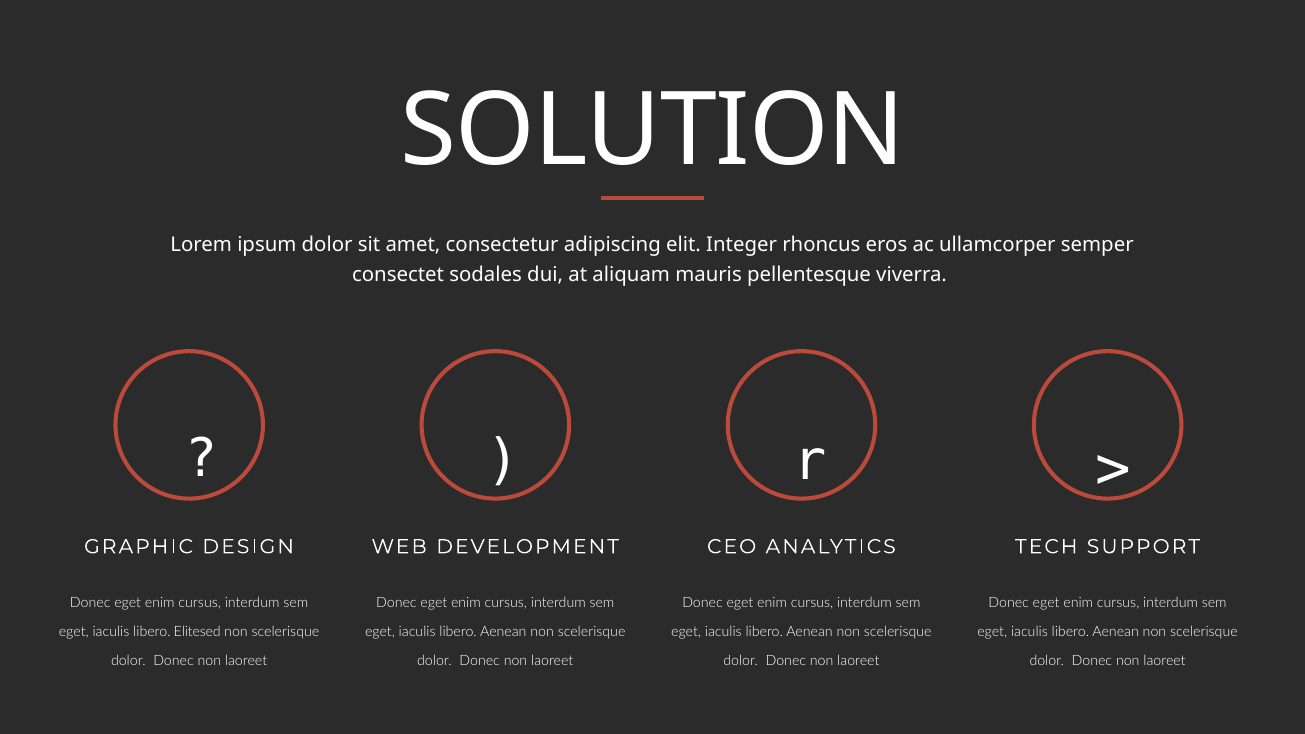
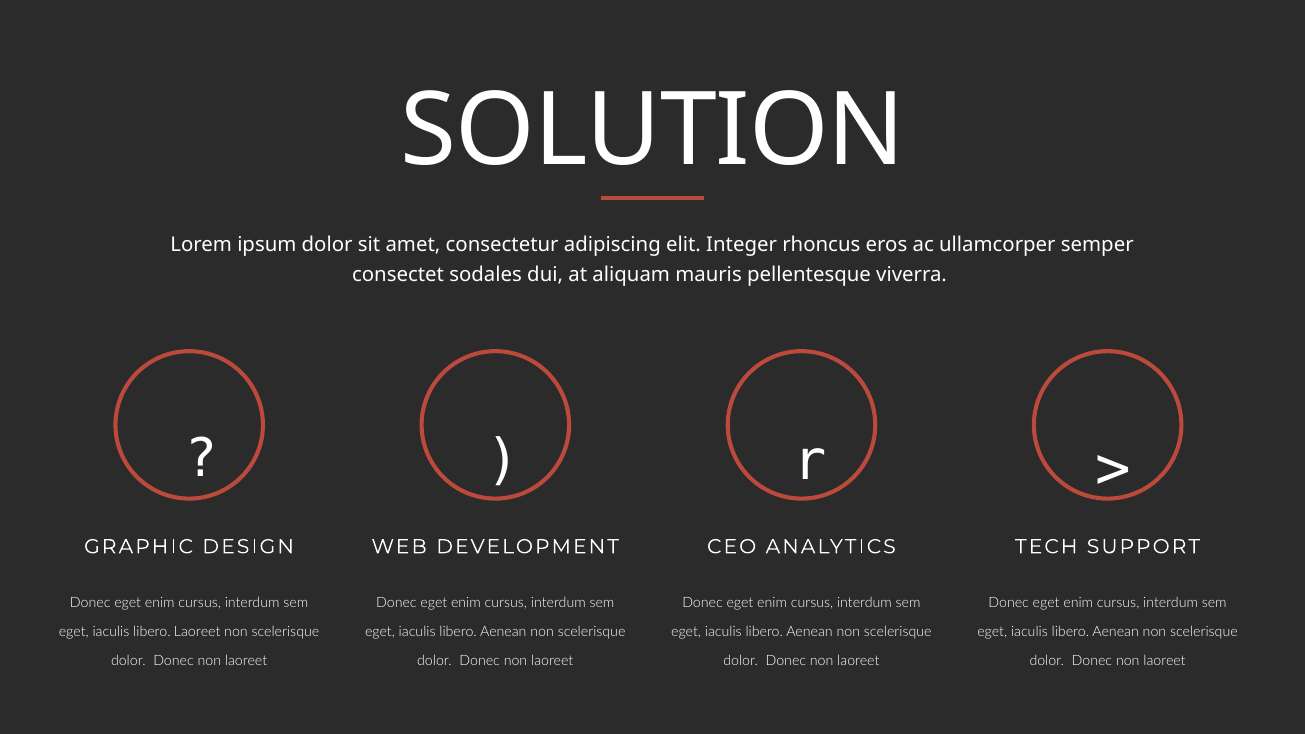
libero Elitesed: Elitesed -> Laoreet (197, 632)
